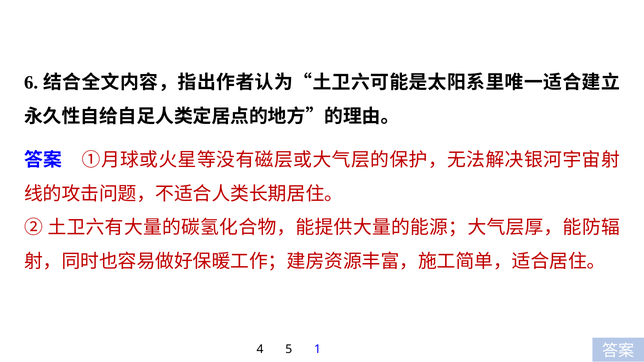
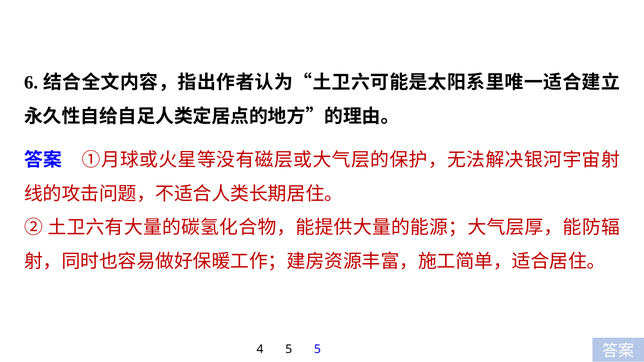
5 1: 1 -> 5 (318, 349)
